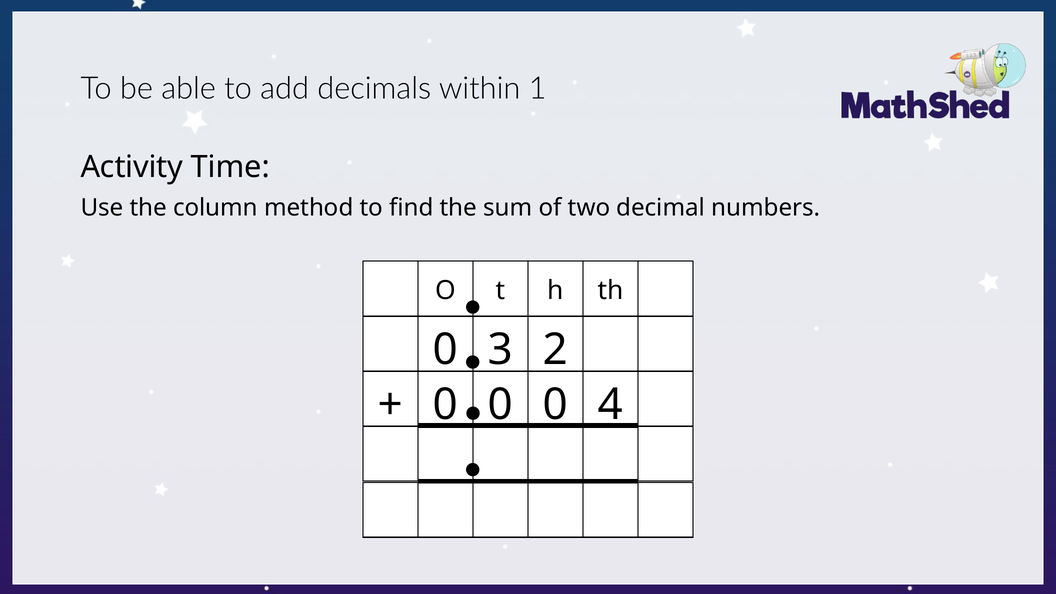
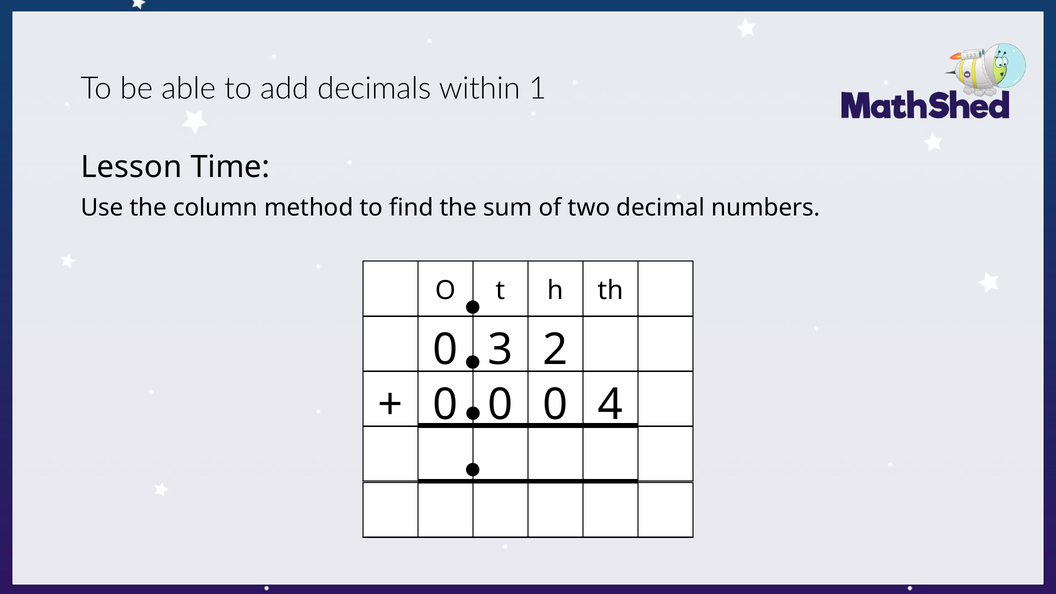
Activity: Activity -> Lesson (131, 167)
